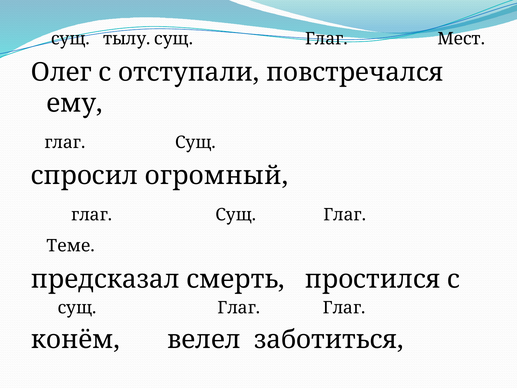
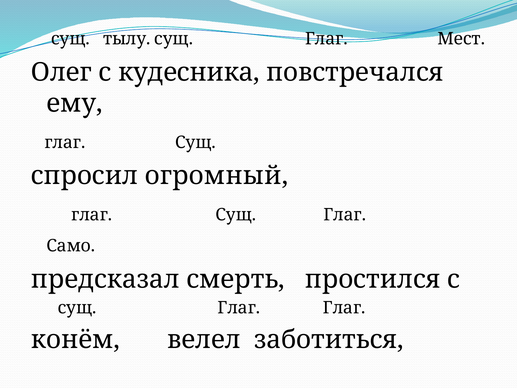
отступали: отступали -> кудесника (189, 72)
Теме: Теме -> Само (71, 246)
